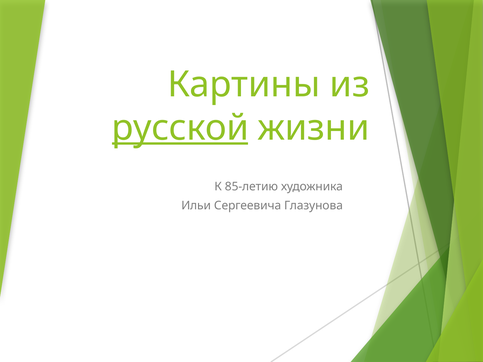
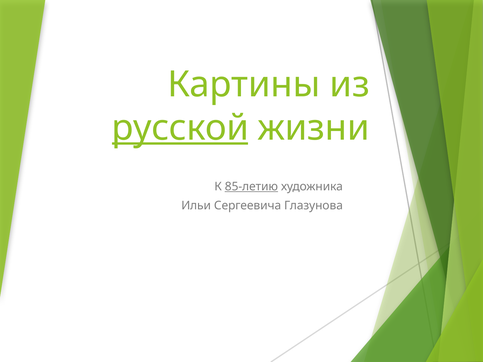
85-летию underline: none -> present (251, 187)
